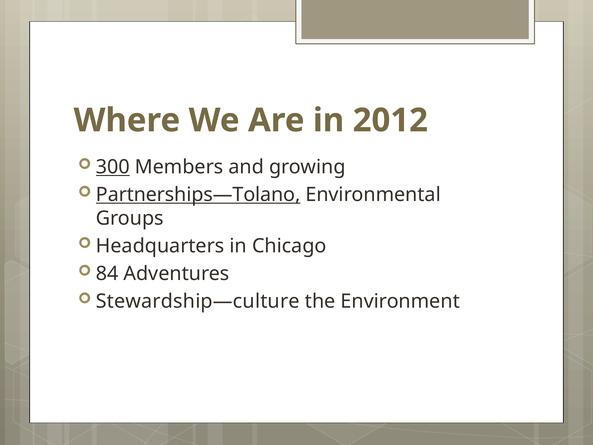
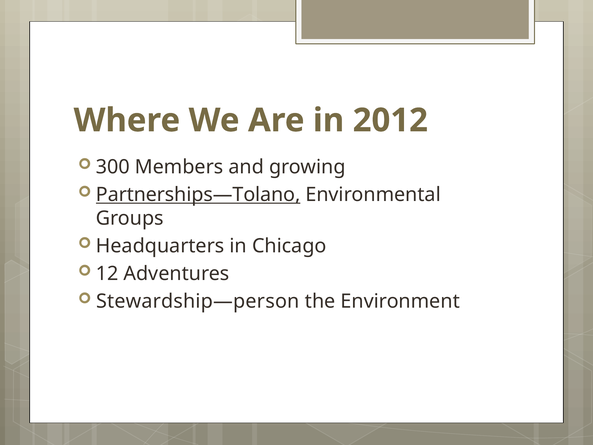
300 underline: present -> none (113, 167)
84: 84 -> 12 (107, 274)
Stewardship—culture: Stewardship—culture -> Stewardship—person (198, 301)
